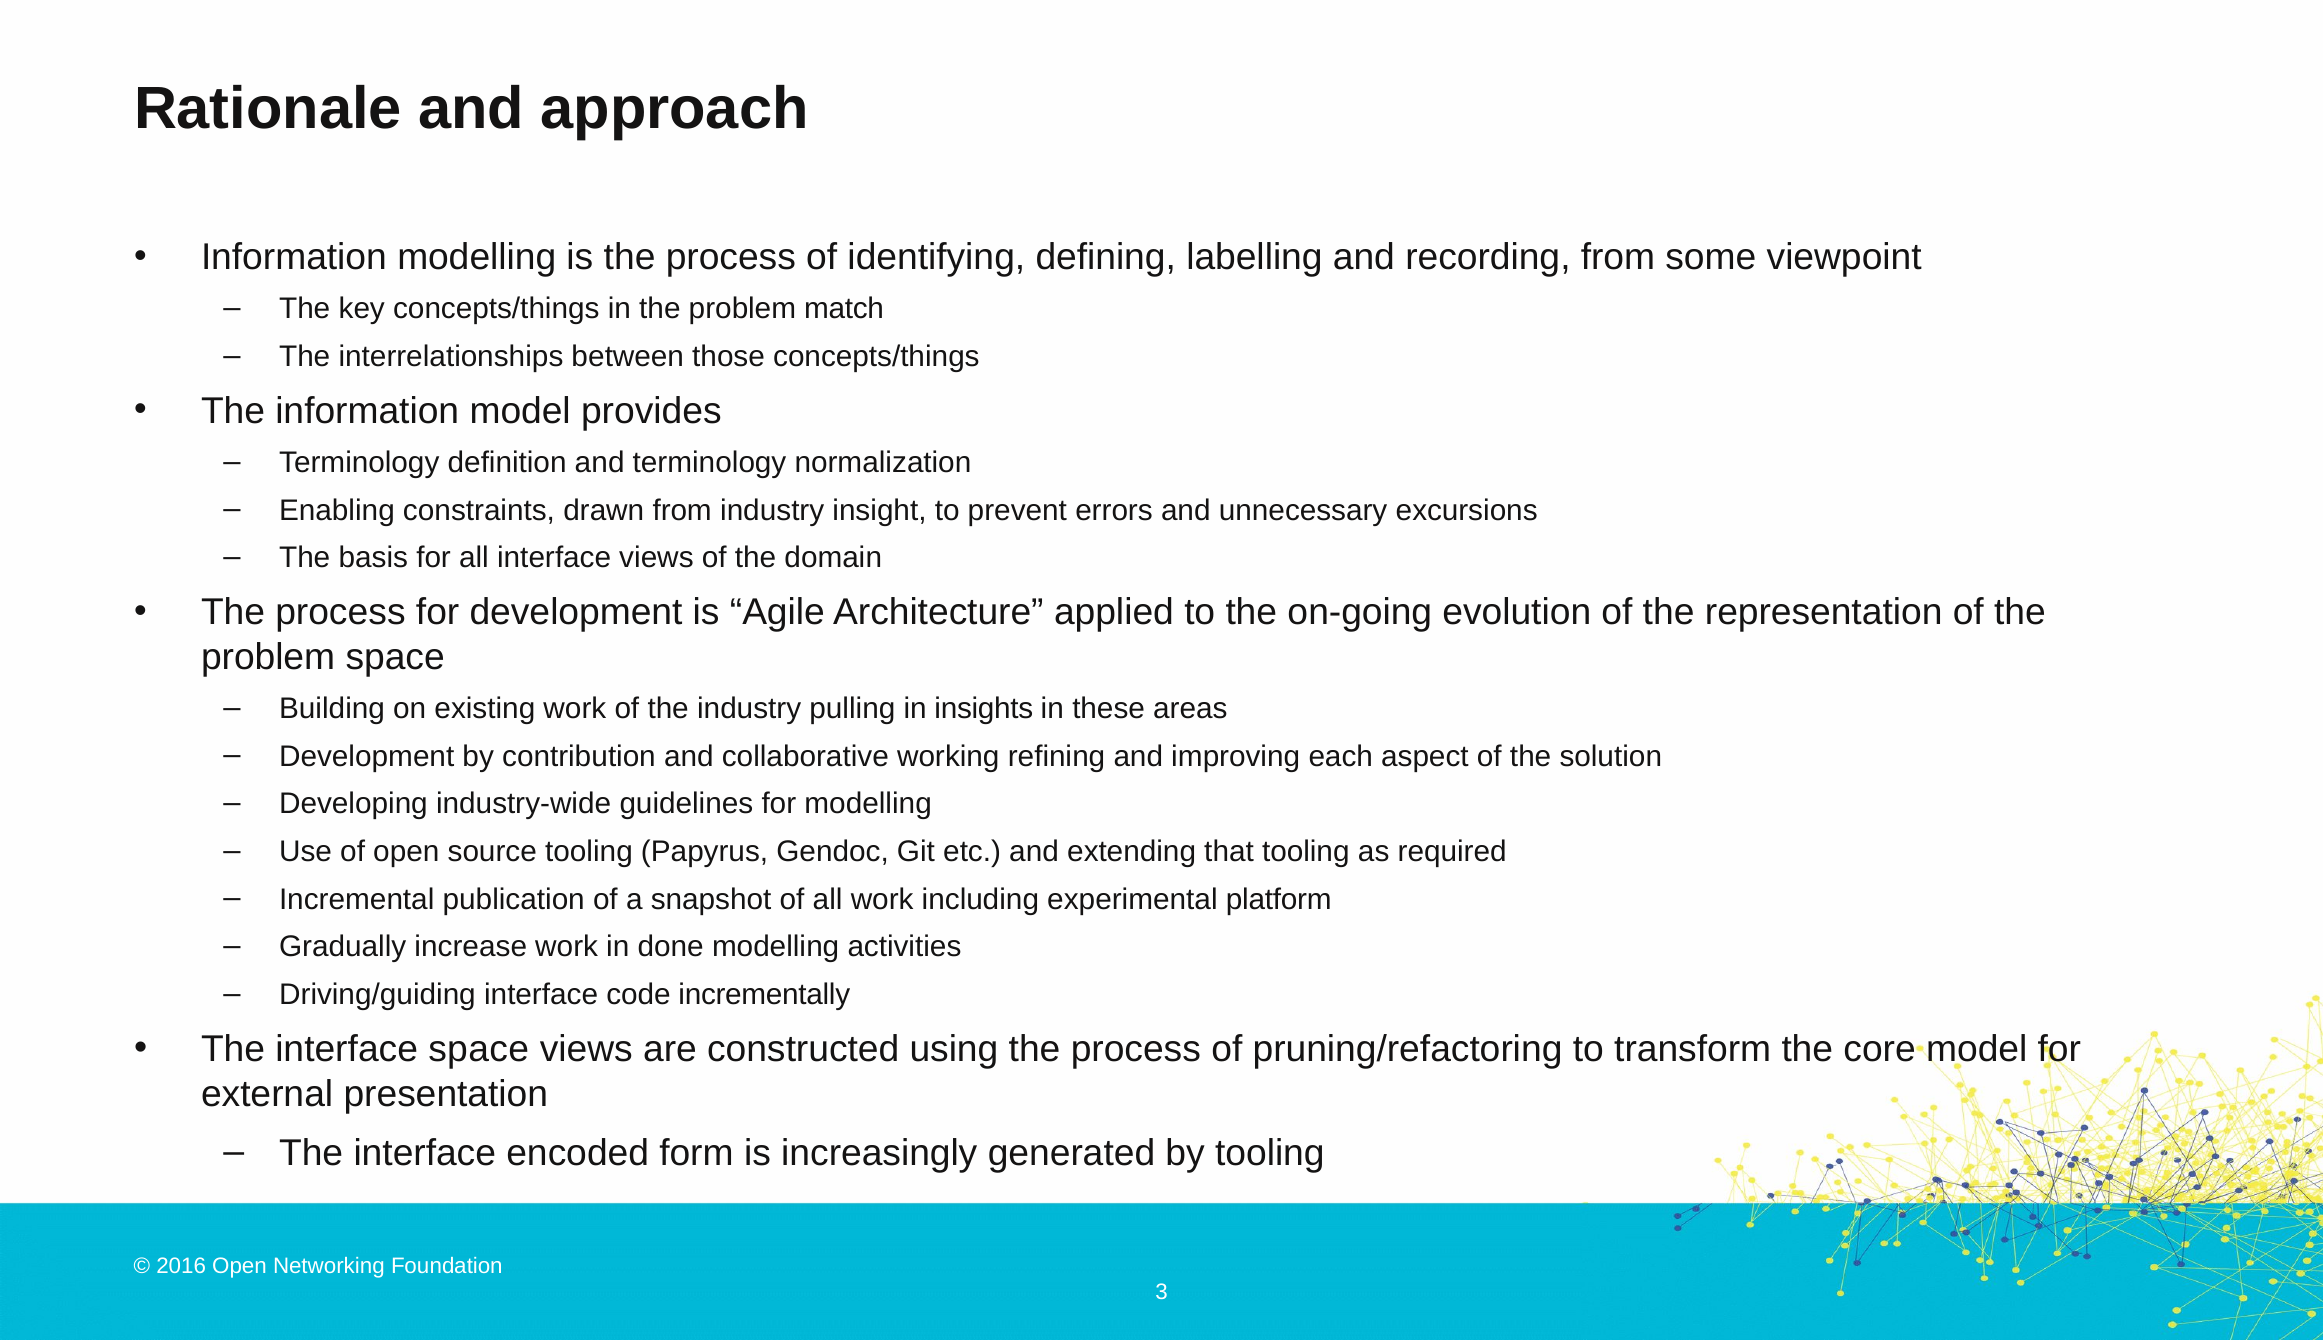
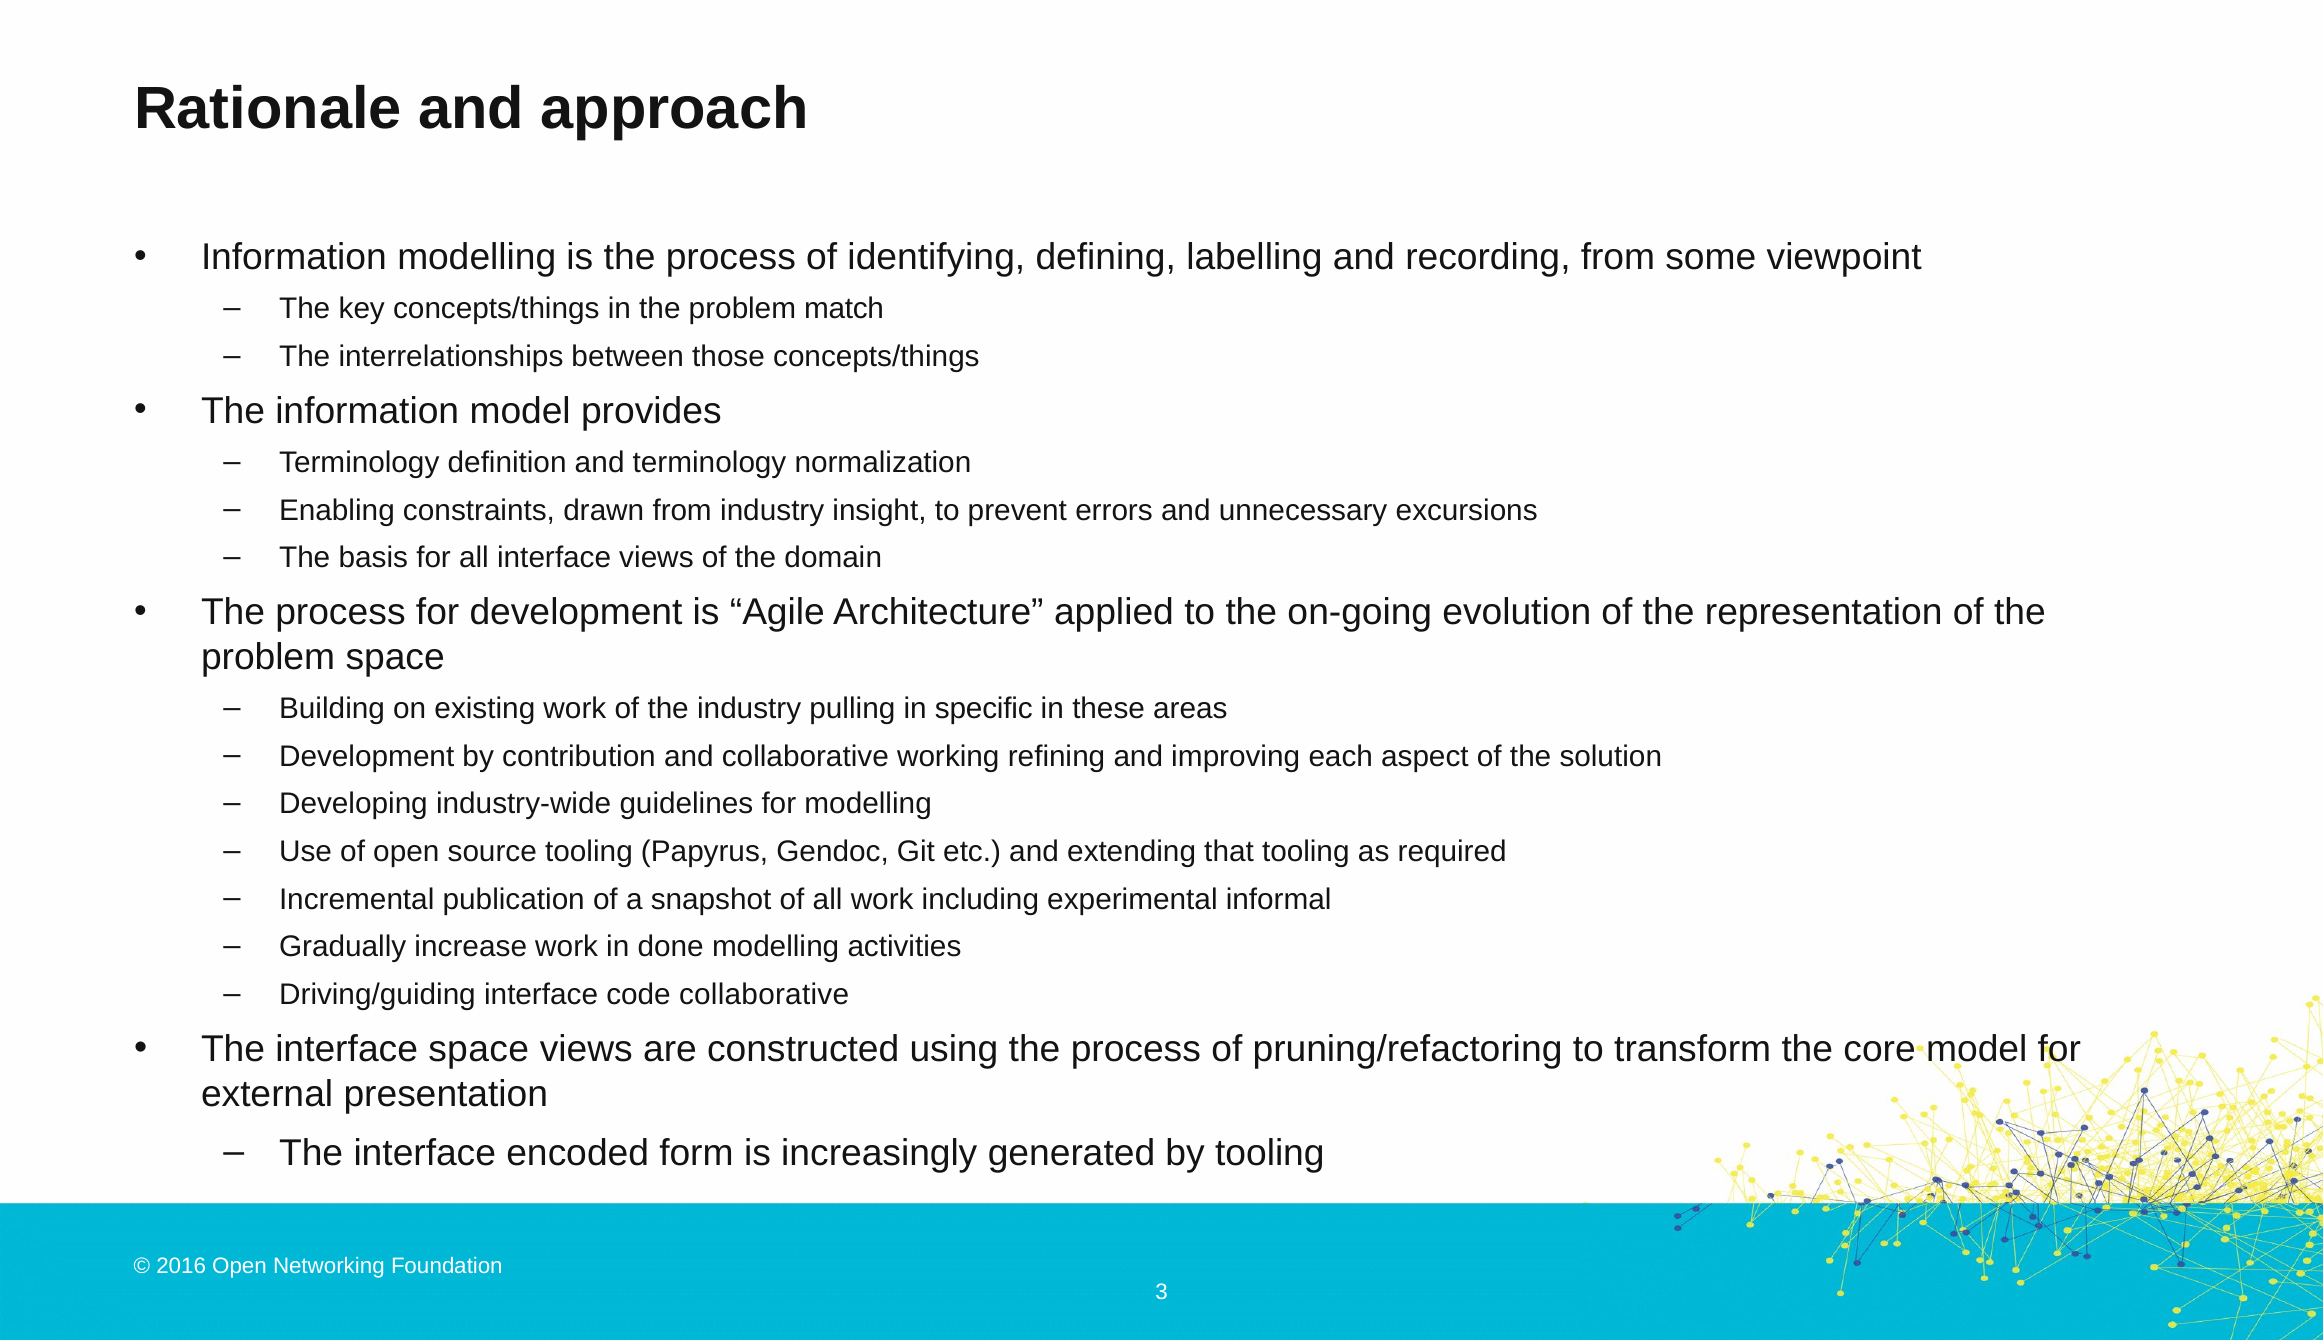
insights: insights -> specific (984, 709)
platform: platform -> informal (1279, 899)
code incrementally: incrementally -> collaborative (764, 995)
